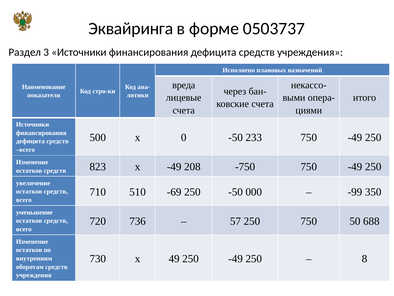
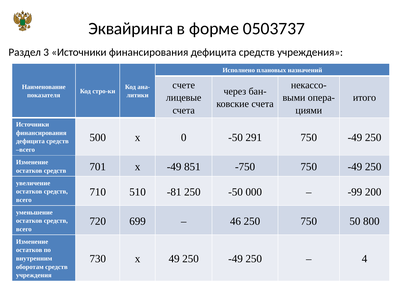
вреда: вреда -> счете (184, 85)
233: 233 -> 291 (254, 137)
823: 823 -> 701 (98, 167)
208: 208 -> 851 (192, 167)
-69: -69 -> -81 (174, 192)
350: 350 -> 200 (373, 192)
736: 736 -> 699 (138, 221)
57: 57 -> 46 (235, 221)
688: 688 -> 800 (371, 221)
8: 8 -> 4 (365, 258)
